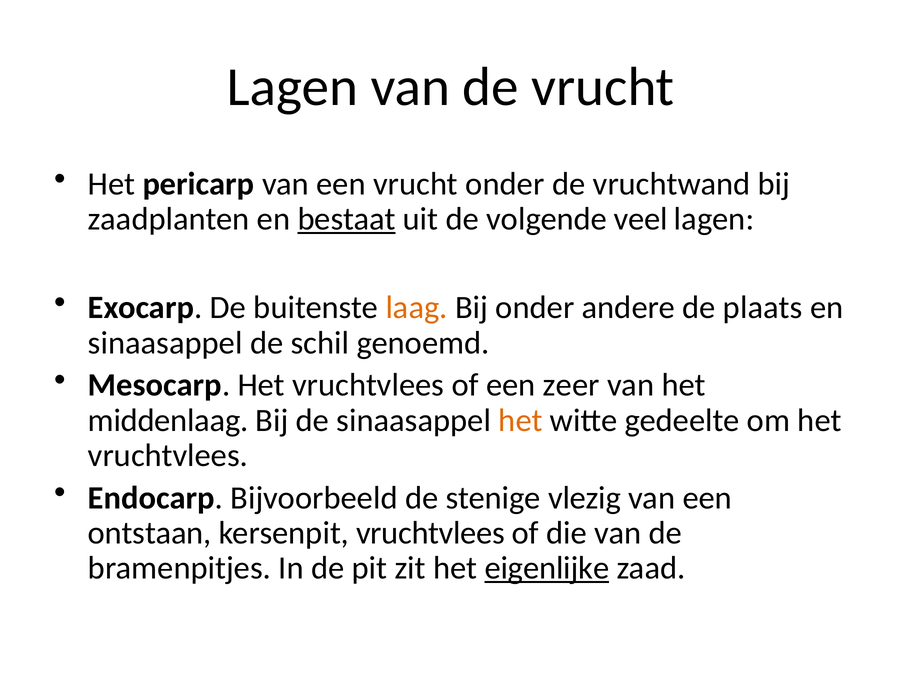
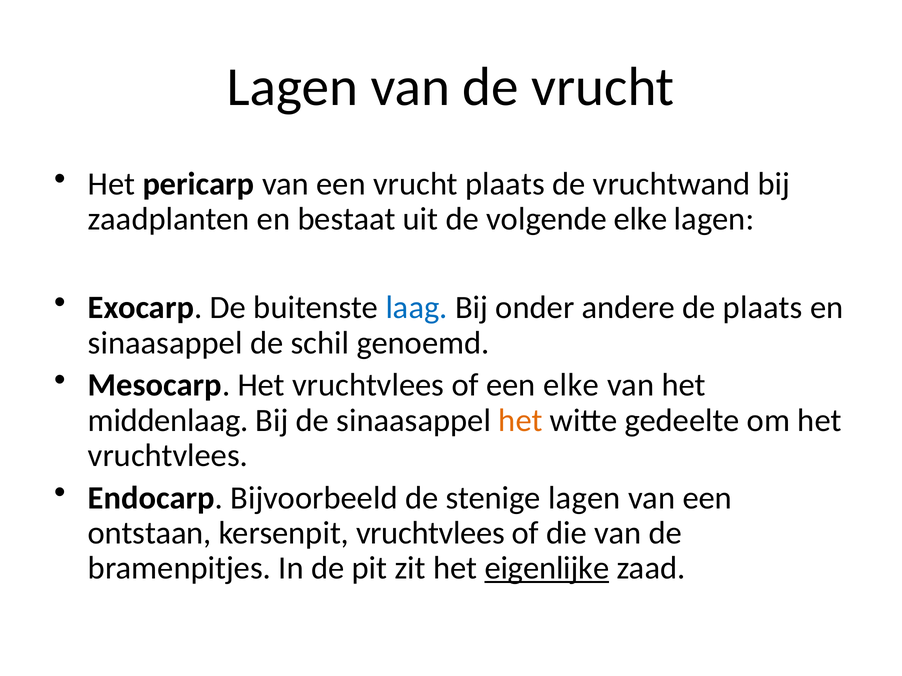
vrucht onder: onder -> plaats (505, 184)
bestaat underline: present -> none (347, 219)
volgende veel: veel -> elke (641, 219)
laag colour: orange -> blue (417, 308)
een zeer: zeer -> elke (571, 385)
stenige vlezig: vlezig -> lagen (584, 498)
